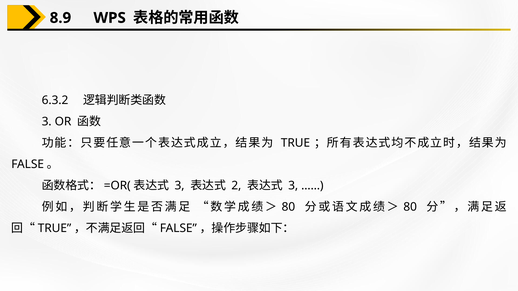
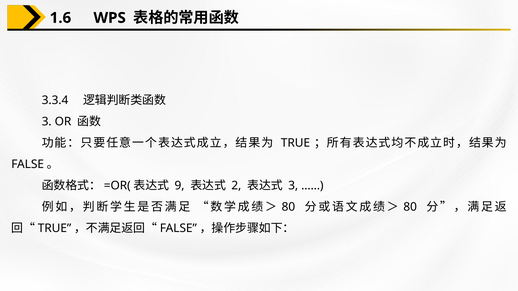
8.9: 8.9 -> 1.6 (60, 18)
6.3.2: 6.3.2 -> 3.3.4 (55, 100)
3: 3 -> 9 (180, 186)
